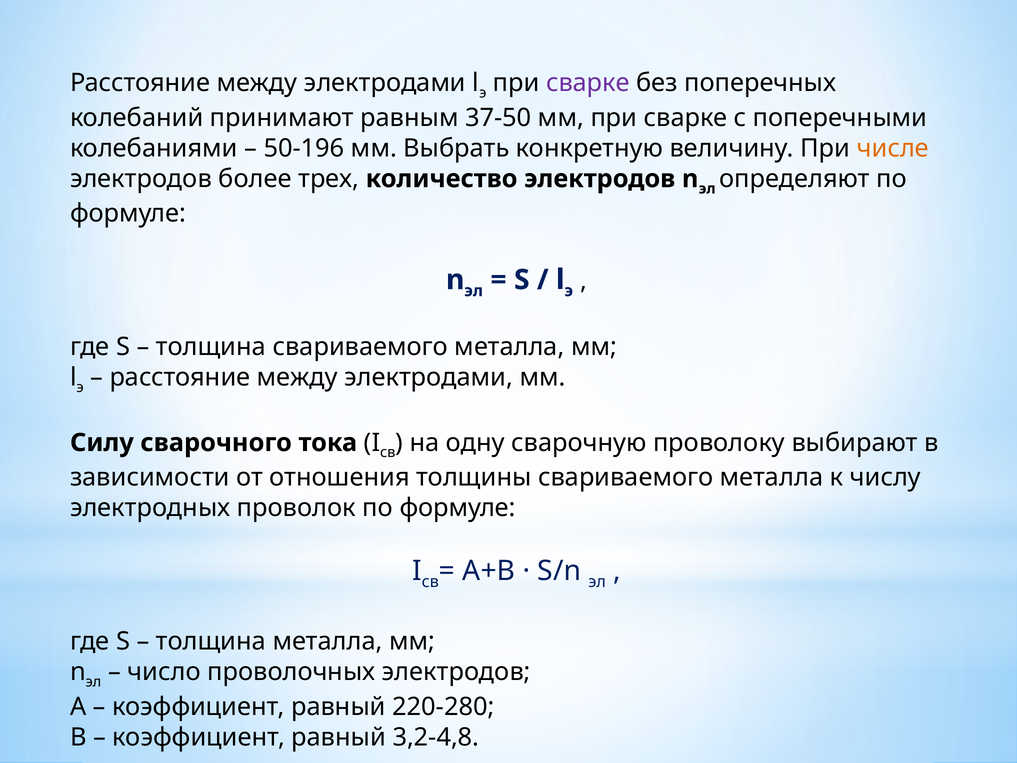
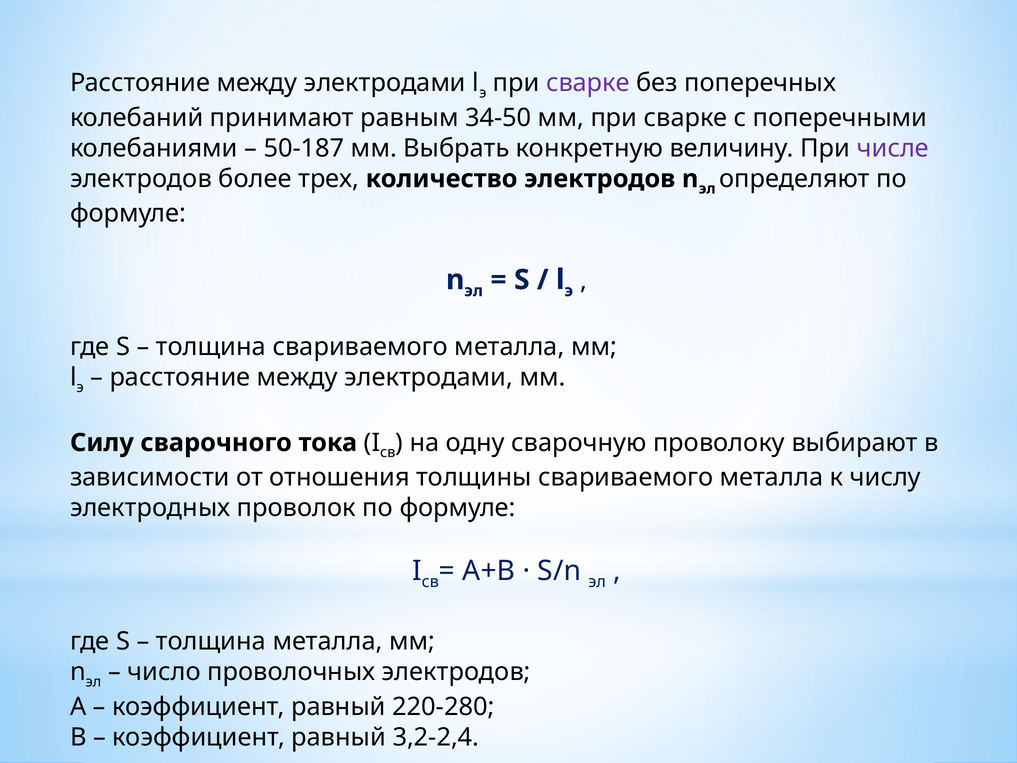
37-50: 37-50 -> 34-50 (498, 118)
50-196: 50-196 -> 50-187 (304, 148)
числе colour: orange -> purple (893, 148)
3,2-4,8: 3,2-4,8 -> 3,2-2,4 (436, 737)
